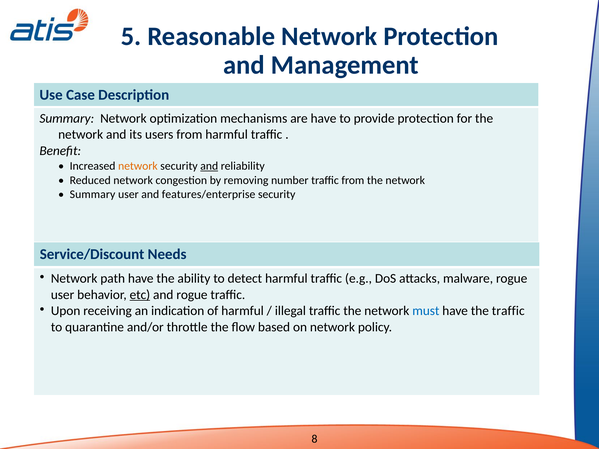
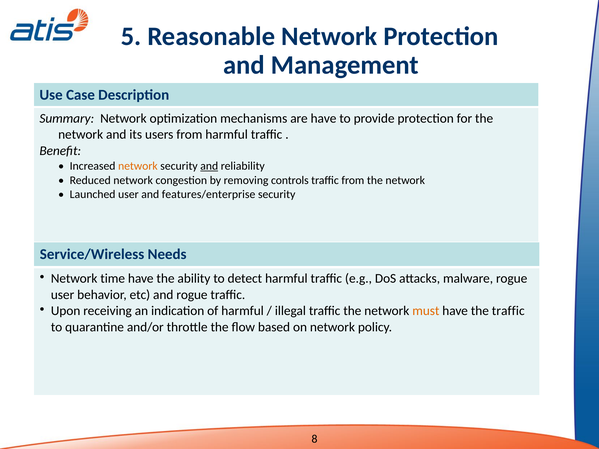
number: number -> controls (290, 180)
Summary: Summary -> Launched (93, 194)
Service/Discount: Service/Discount -> Service/Wireless (92, 255)
path: path -> time (113, 279)
etc underline: present -> none (140, 295)
must colour: blue -> orange (426, 311)
